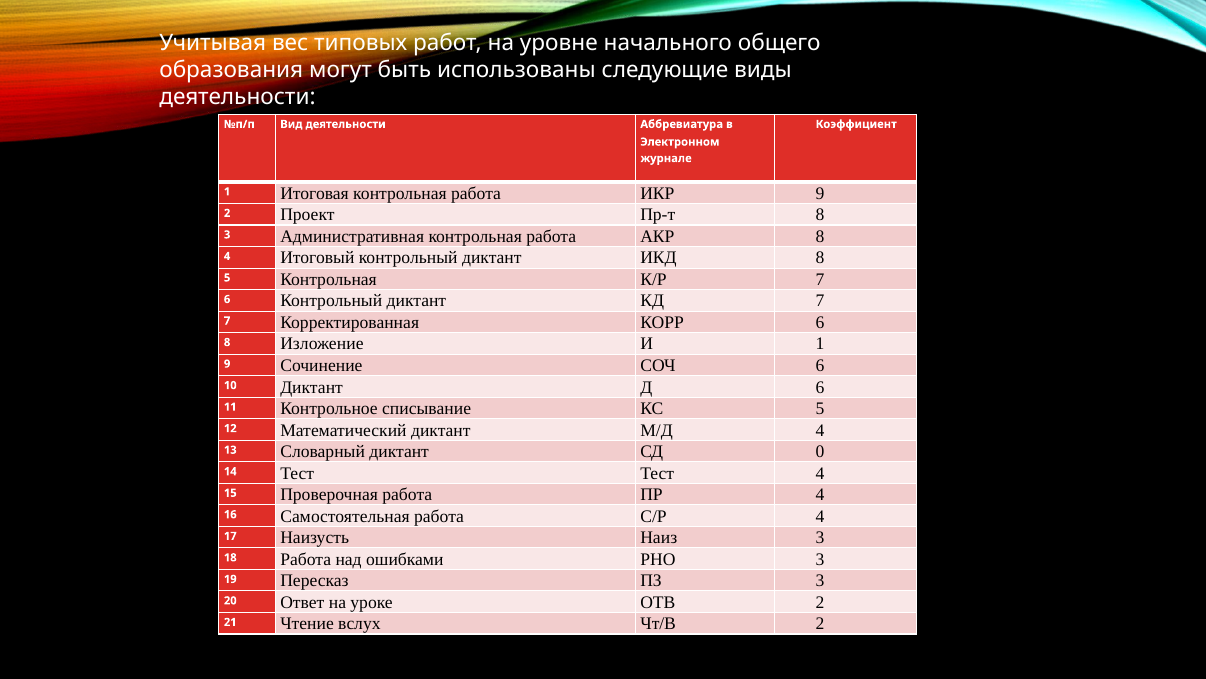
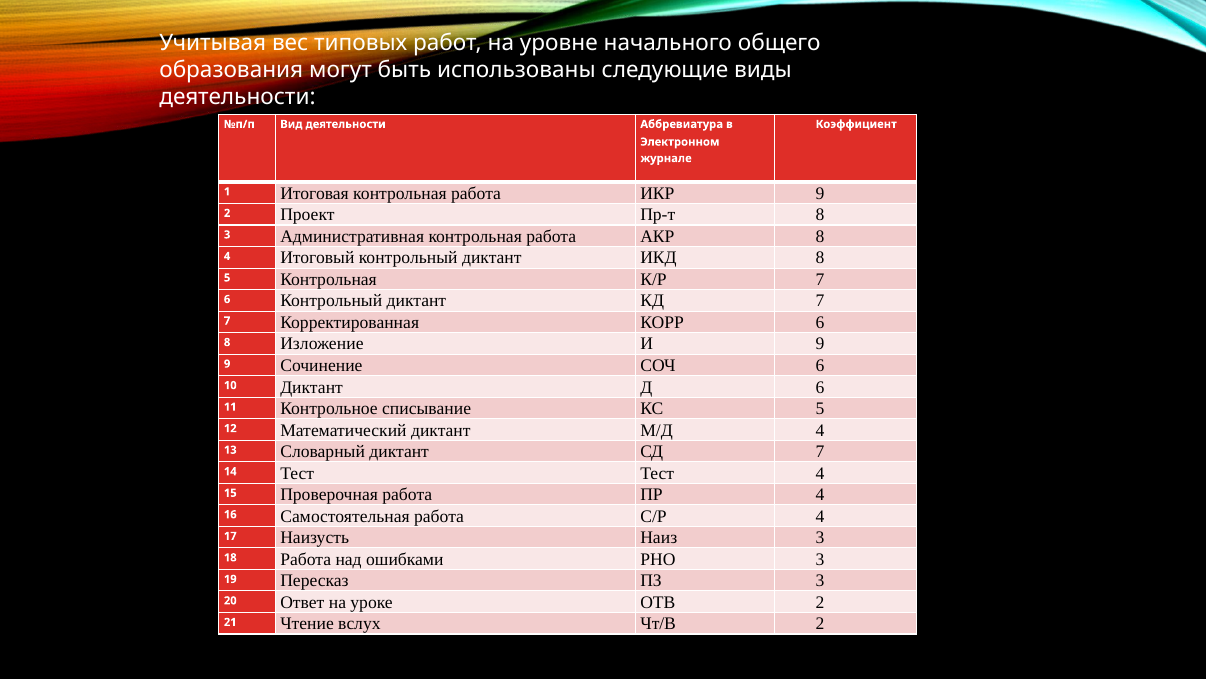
И 1: 1 -> 9 (820, 344)
СД 0: 0 -> 7 (820, 451)
